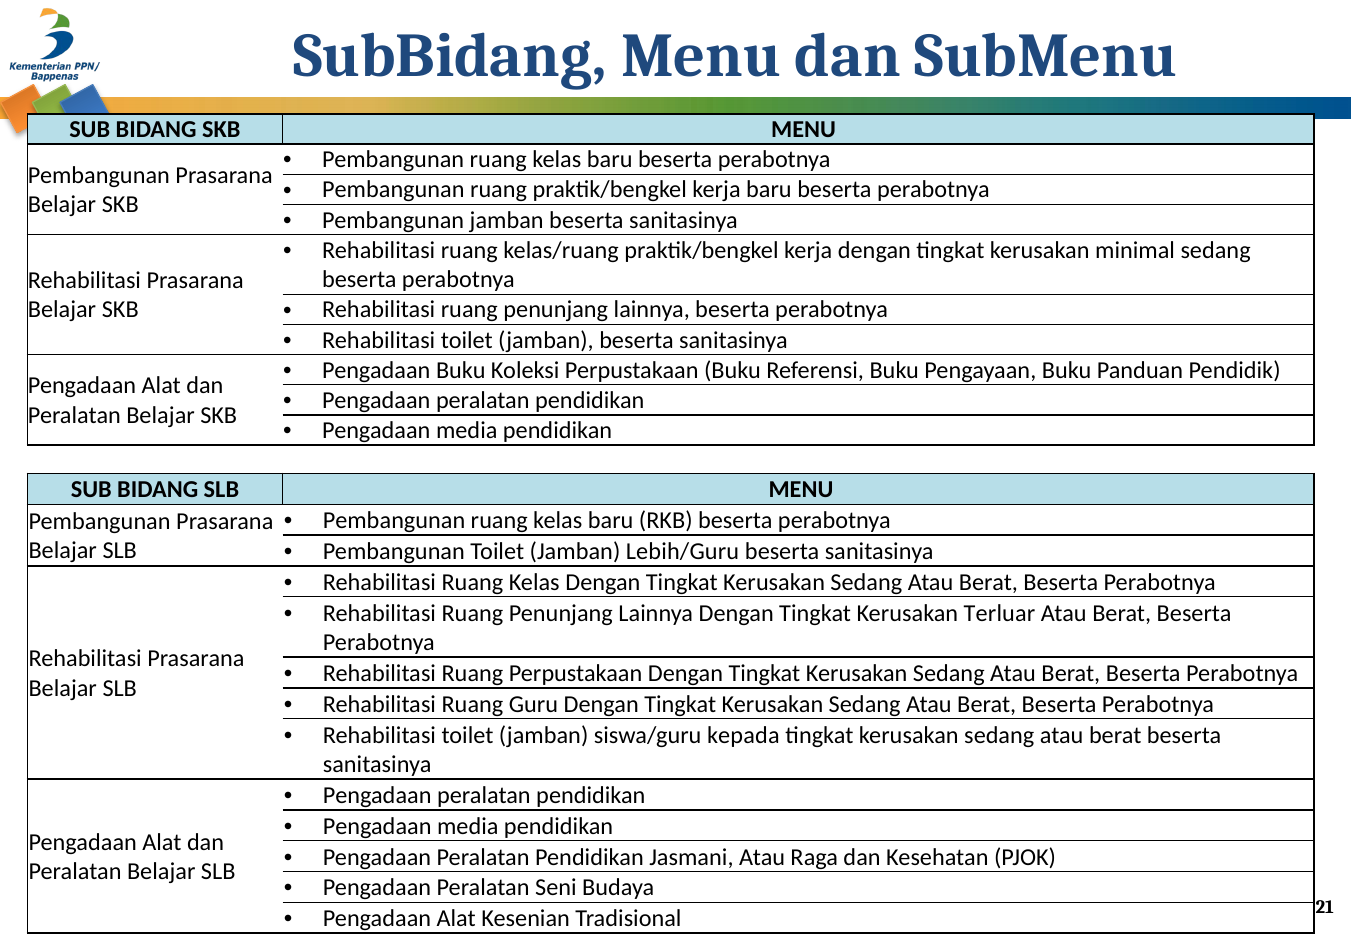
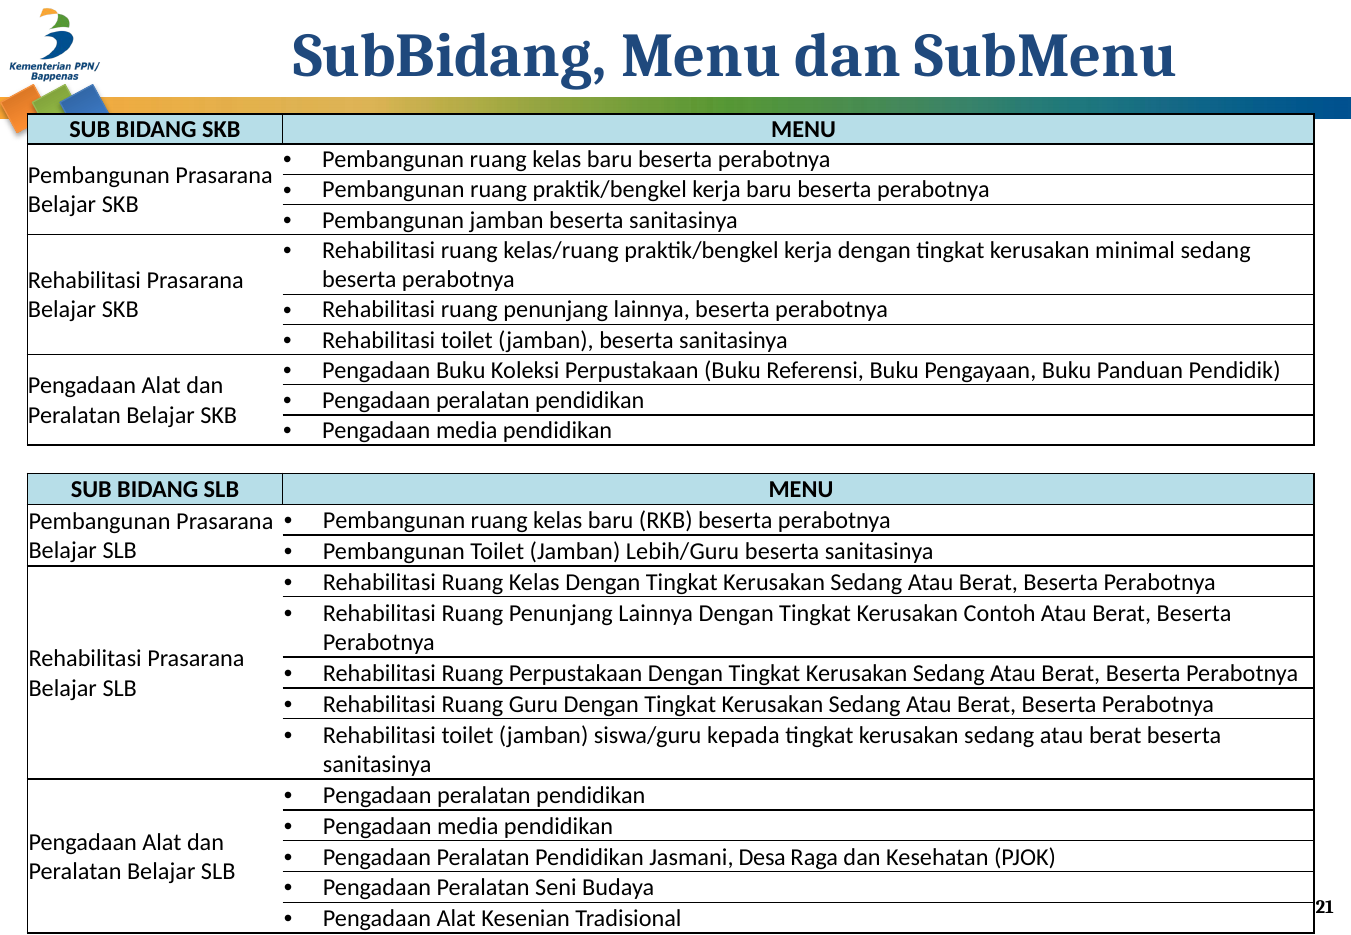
Terluar: Terluar -> Contoh (1000, 613)
Jasmani Atau: Atau -> Desa (762, 857)
